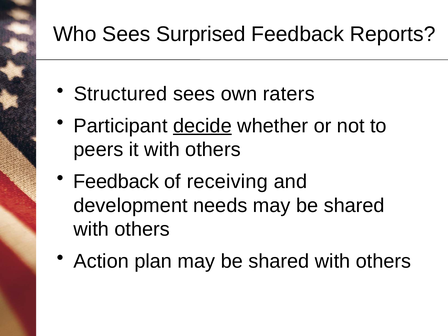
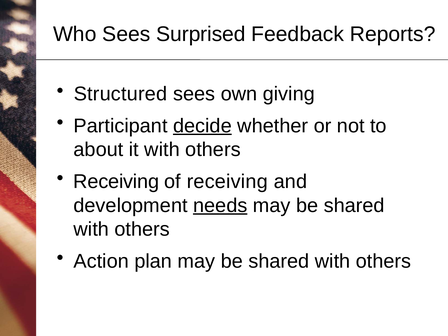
raters: raters -> giving (289, 94)
peers: peers -> about (98, 150)
Feedback: Feedback -> Receiving (116, 182)
needs underline: none -> present (220, 206)
